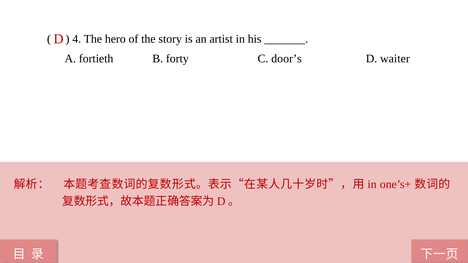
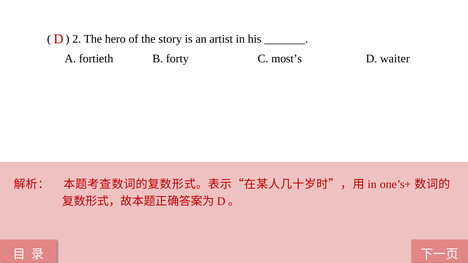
4: 4 -> 2 (77, 39)
door’s: door’s -> most’s (287, 59)
